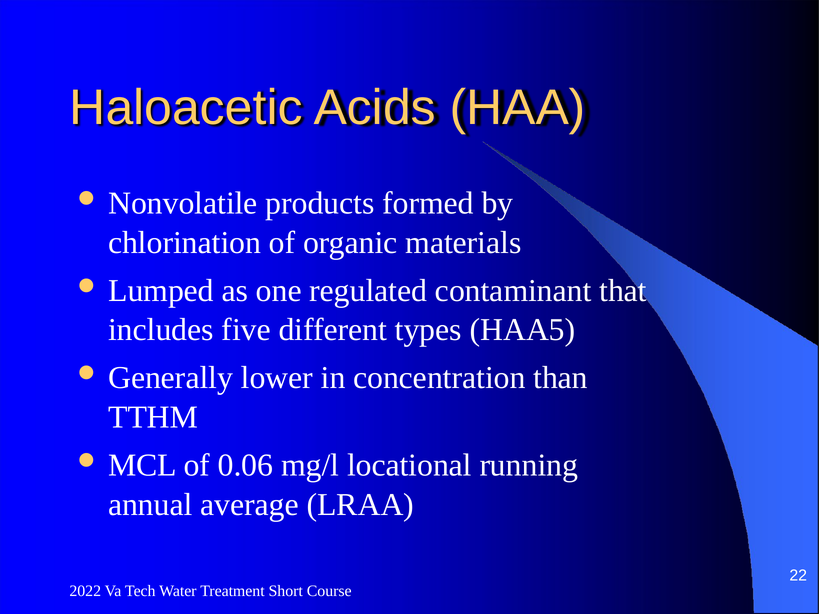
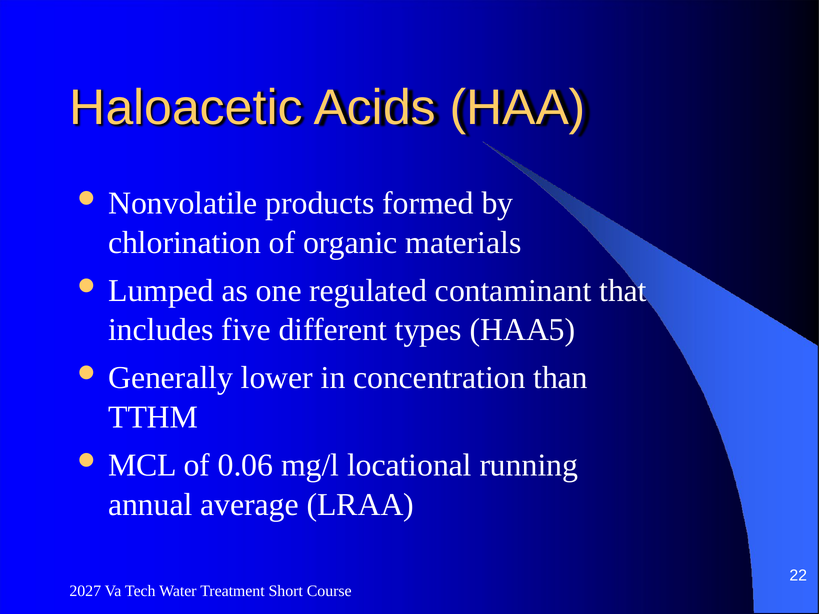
2022: 2022 -> 2027 (85, 591)
